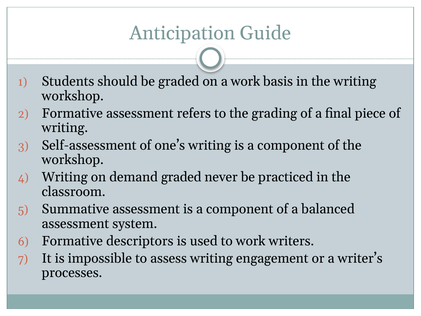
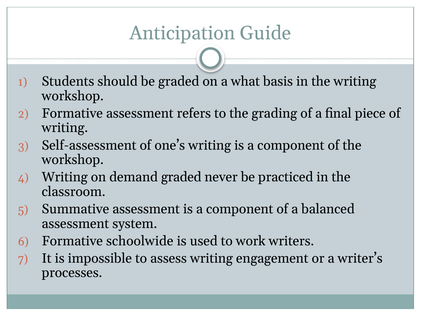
a work: work -> what (245, 81)
descriptors: descriptors -> schoolwide (140, 241)
